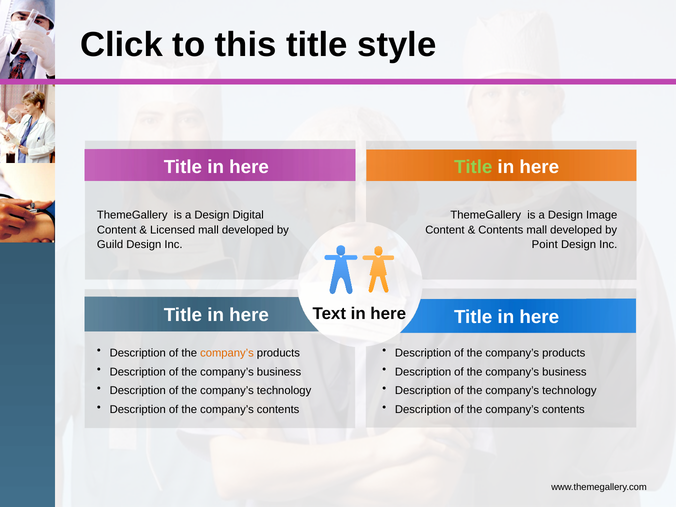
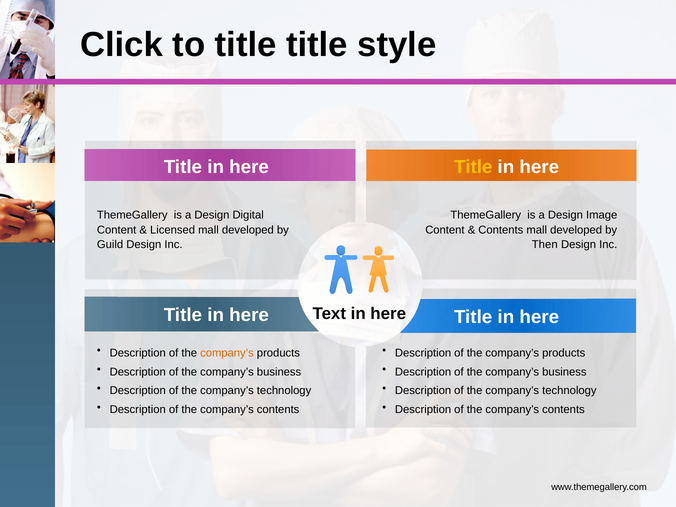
to this: this -> title (246, 45)
Title colour: light green -> yellow (473, 167)
Point: Point -> Then (545, 245)
